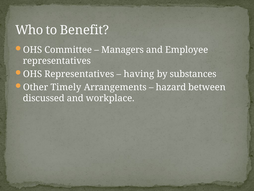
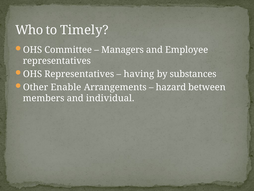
Benefit: Benefit -> Timely (84, 30)
Timely: Timely -> Enable (66, 87)
discussed: discussed -> members (44, 98)
workplace: workplace -> individual (110, 98)
